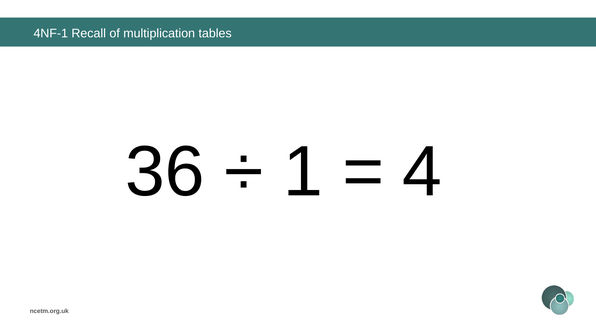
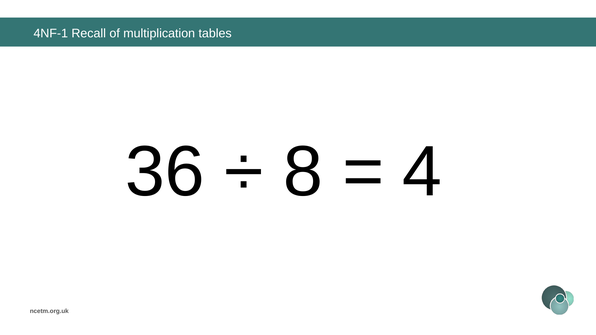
1: 1 -> 8 (303, 172)
